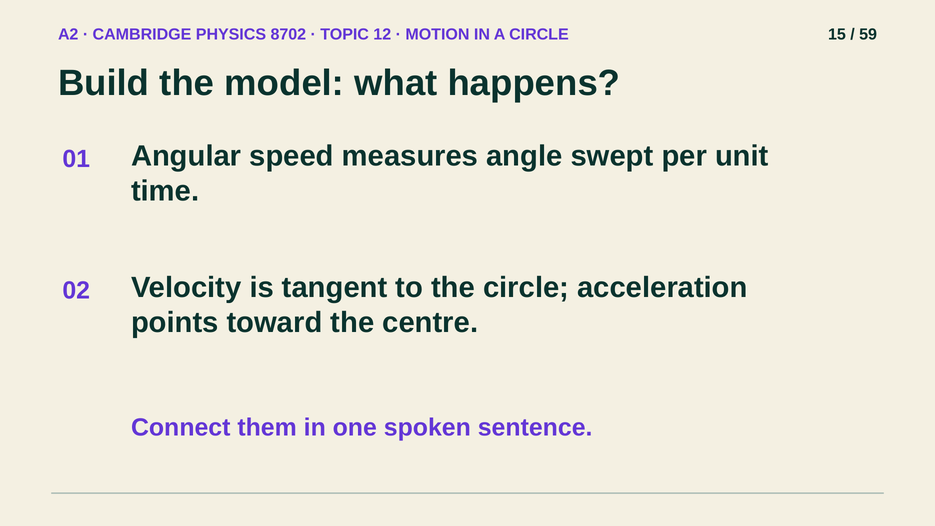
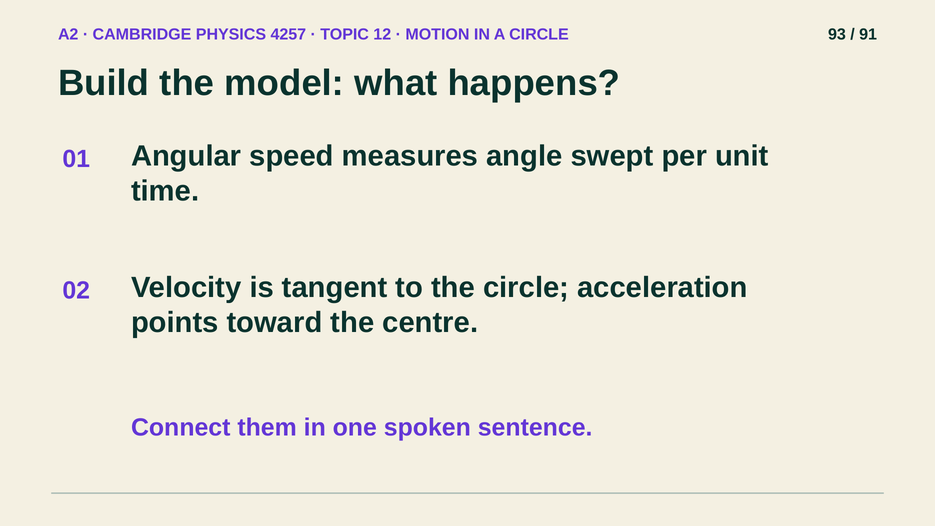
8702: 8702 -> 4257 (288, 35)
15: 15 -> 93 (837, 35)
59: 59 -> 91 (868, 35)
